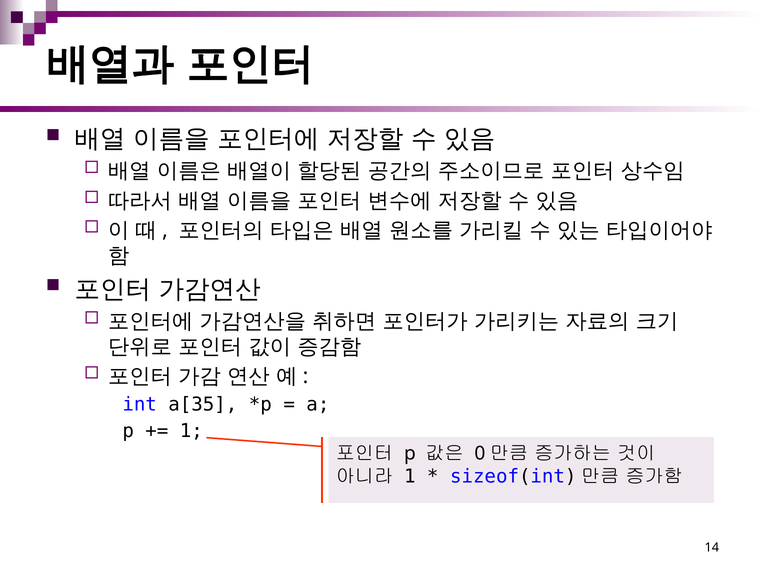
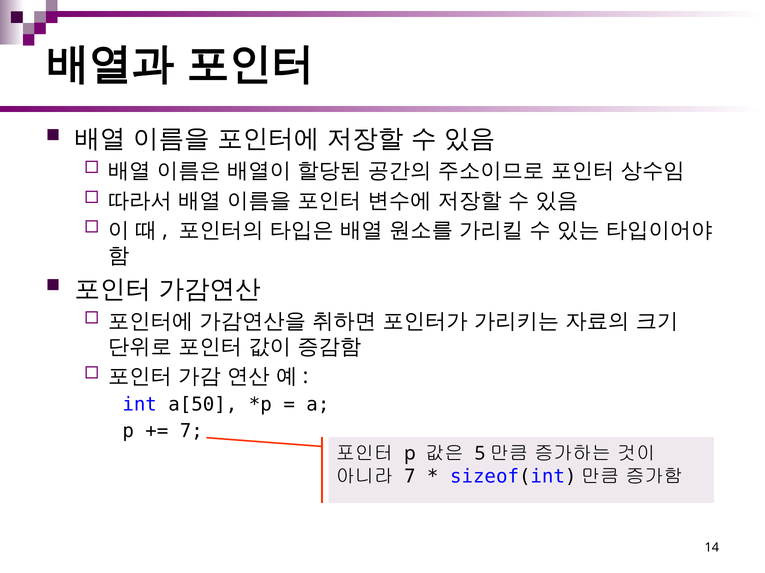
a[35: a[35 -> a[50 (203, 405)
1: 1 -> 7 (191, 432)
0: 0 -> 5 (480, 454)
1: 1 -> 7 (410, 477)
